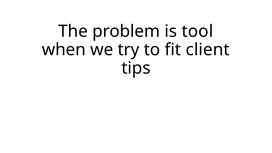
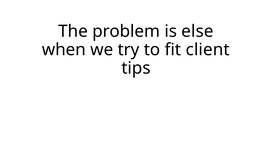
tool: tool -> else (197, 31)
